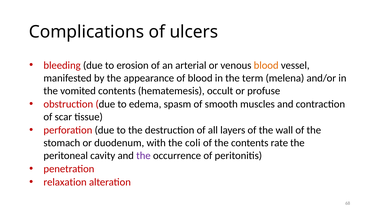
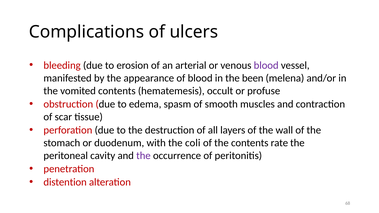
blood colour: orange -> purple (266, 65)
term: term -> been (253, 78)
relaxation: relaxation -> distention (65, 182)
